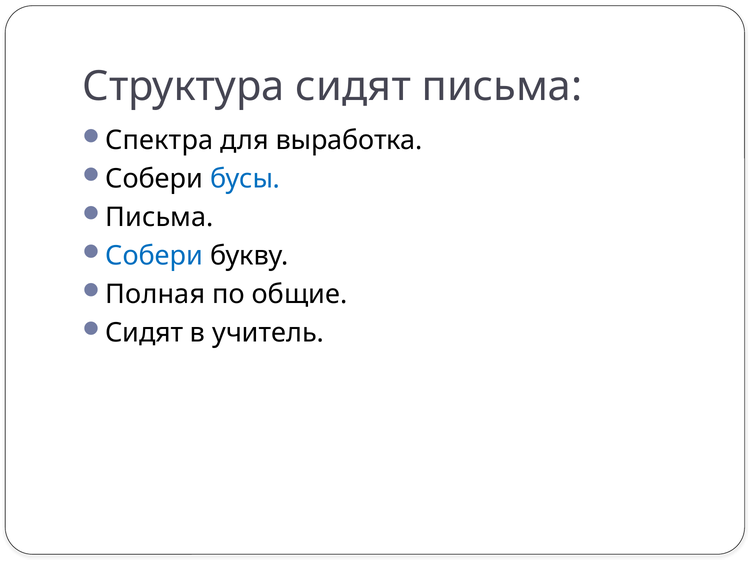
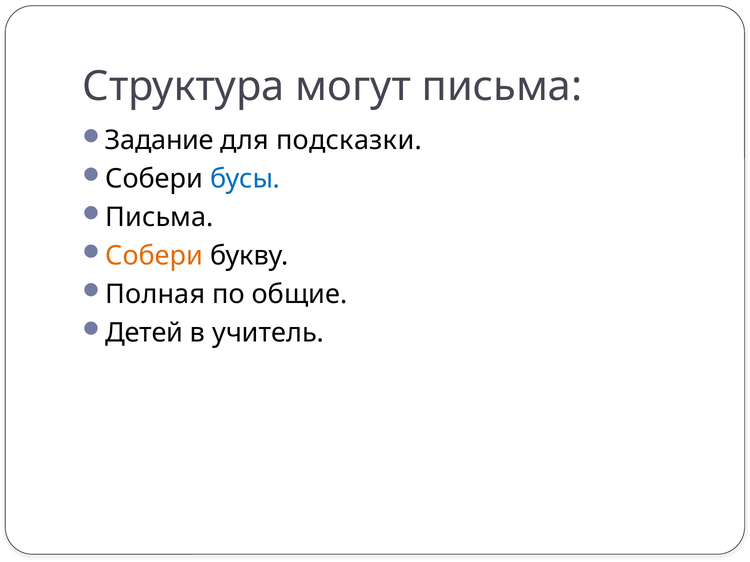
Структура сидят: сидят -> могут (353, 87)
Спектра: Спектра -> Задание (159, 141)
выработка: выработка -> подсказки (349, 141)
Собери colour: blue -> orange (154, 256)
Сидят: Сидят -> Детей (144, 333)
